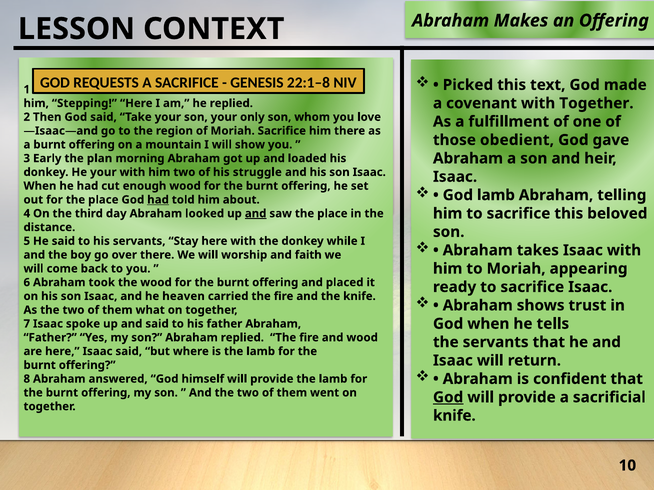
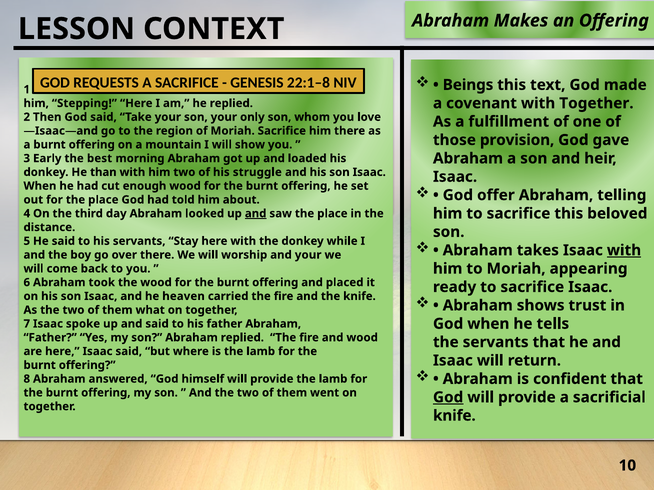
Picked: Picked -> Beings (468, 85)
obedient: obedient -> provision (517, 140)
plan: plan -> best (100, 159)
He your: your -> than (103, 172)
God lamb: lamb -> offer (496, 195)
had underline: present -> none (158, 200)
with underline: none -> present (624, 250)
and faith: faith -> your (308, 255)
